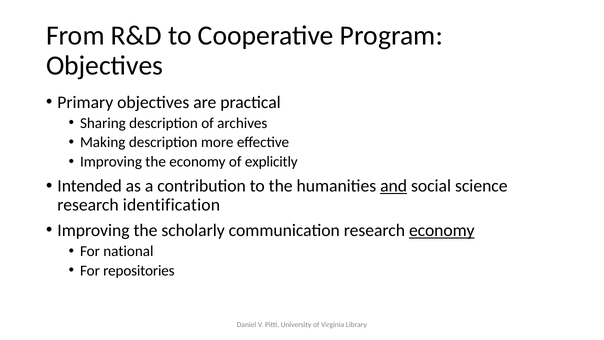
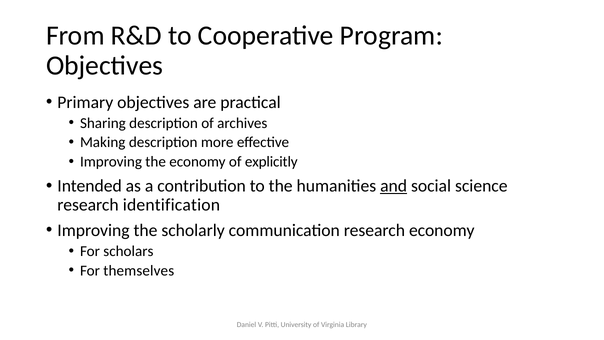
economy underline: present -> none (442, 230)
national: national -> scholars (128, 251)
repositories: repositories -> themselves (139, 270)
